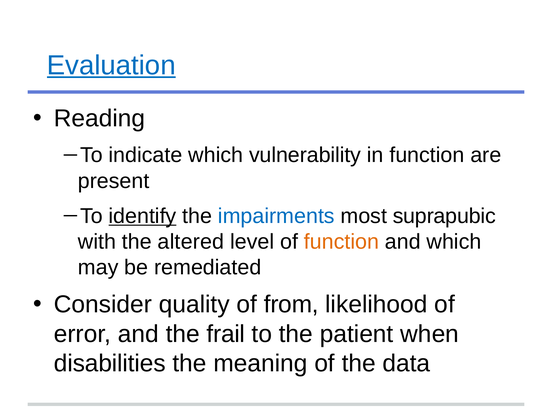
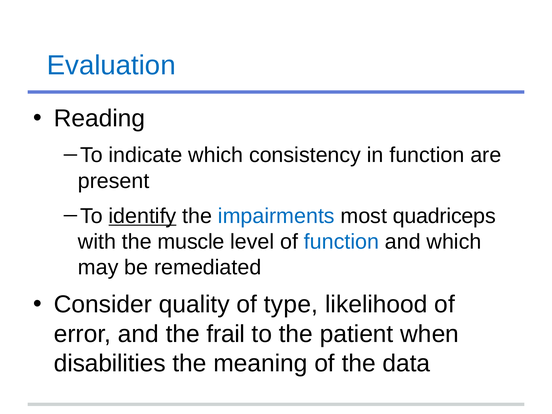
Evaluation underline: present -> none (111, 65)
vulnerability: vulnerability -> consistency (305, 155)
suprapubic: suprapubic -> quadriceps (444, 216)
altered: altered -> muscle (191, 242)
function colour: orange -> blue (342, 242)
from: from -> type (291, 305)
